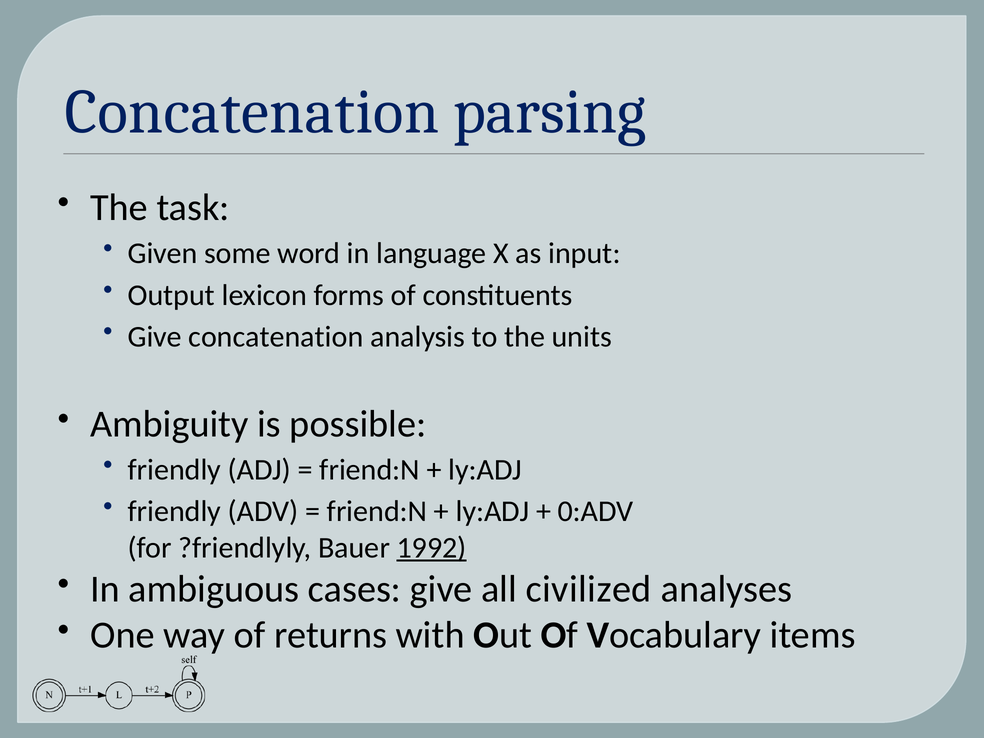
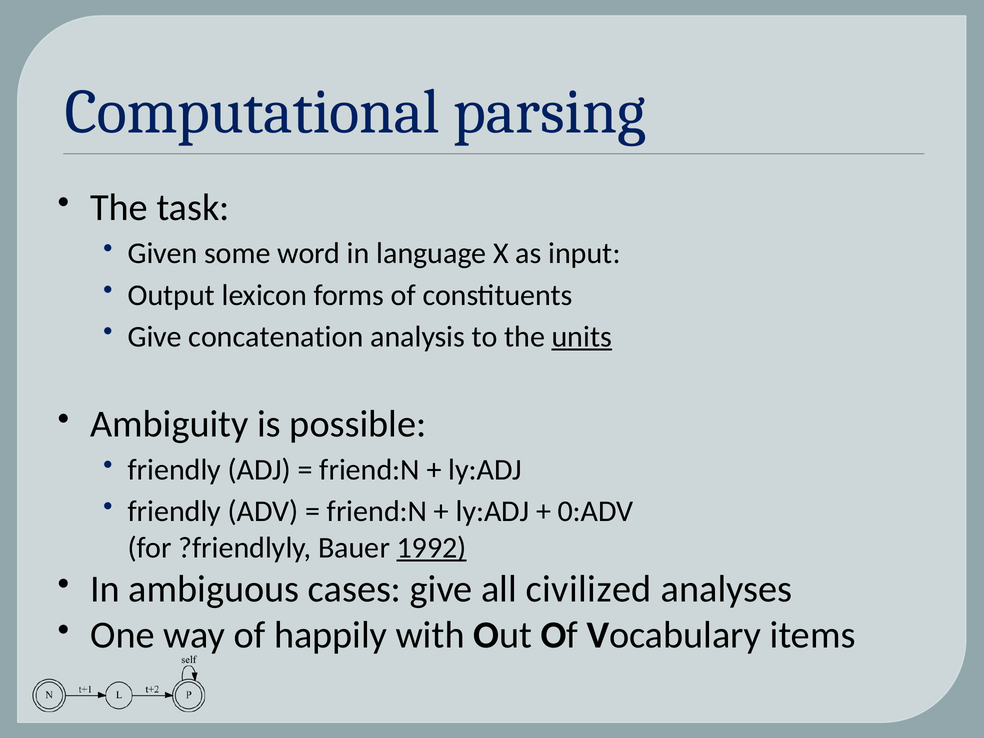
Concatenation: Concatenation -> Computational (252, 112)
units underline: none -> present (582, 337)
returns: returns -> happily (331, 635)
